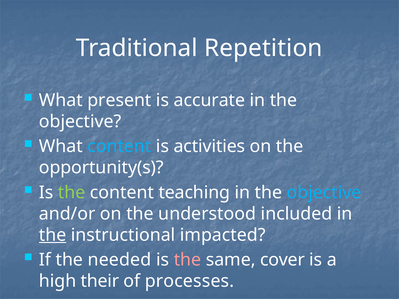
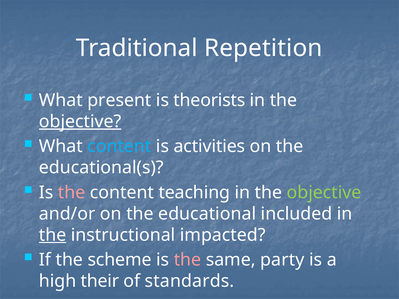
accurate: accurate -> theorists (209, 100)
objective underline: none -> present (80, 122)
opportunity(s: opportunity(s -> educational(s (101, 168)
the colour: light green -> pink (72, 193)
objective colour: light blue -> light green (324, 193)
understood: understood -> educational (207, 214)
needed: needed -> scheme (120, 260)
cover: cover -> party (282, 260)
processes: processes -> standards (189, 281)
